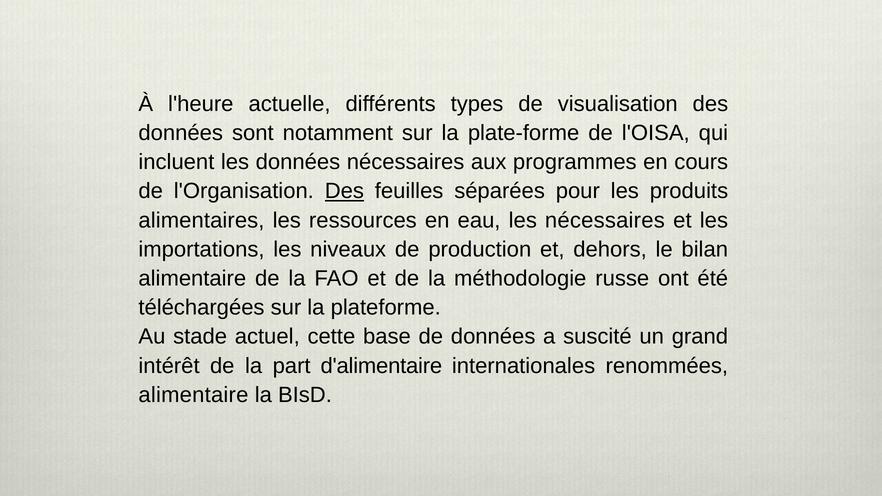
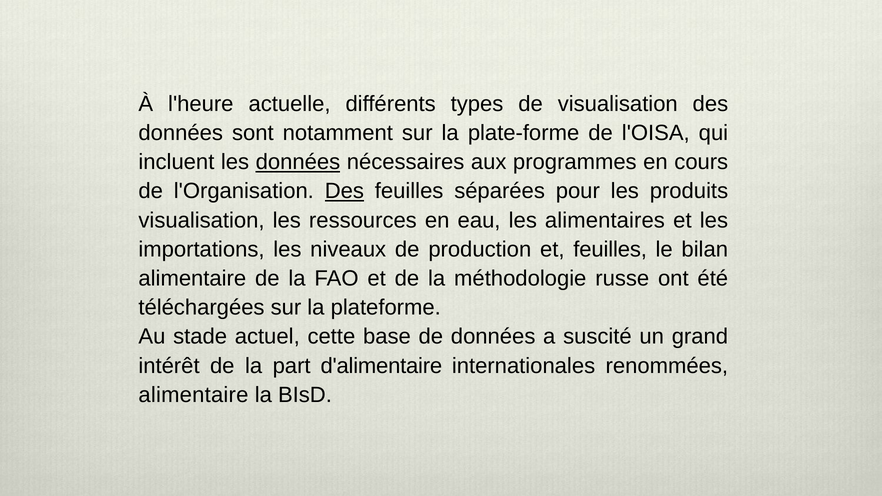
données underline: none -> present (298, 162)
alimentaires: alimentaires -> visualisation (202, 220)
les nécessaires: nécessaires -> alimentaires (605, 220)
et dehors: dehors -> feuilles (610, 249)
